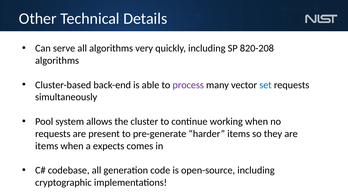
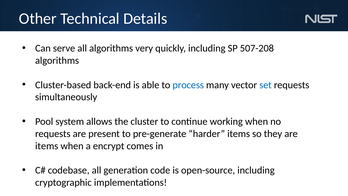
820-208: 820-208 -> 507-208 (257, 48)
process colour: purple -> blue (188, 85)
expects: expects -> encrypt (109, 146)
